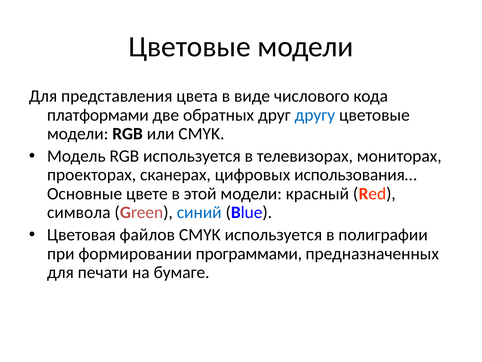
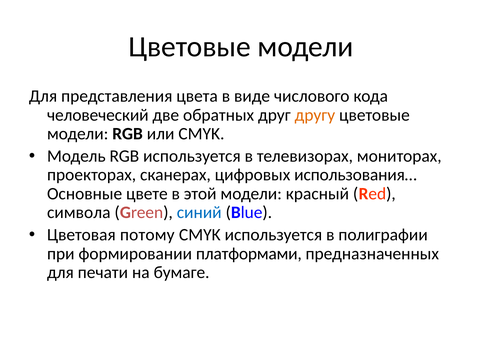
платформами: платформами -> человеческий (98, 115)
другу colour: blue -> orange (315, 115)
файлов: файлов -> потому (147, 234)
программами: программами -> платформами (249, 253)
